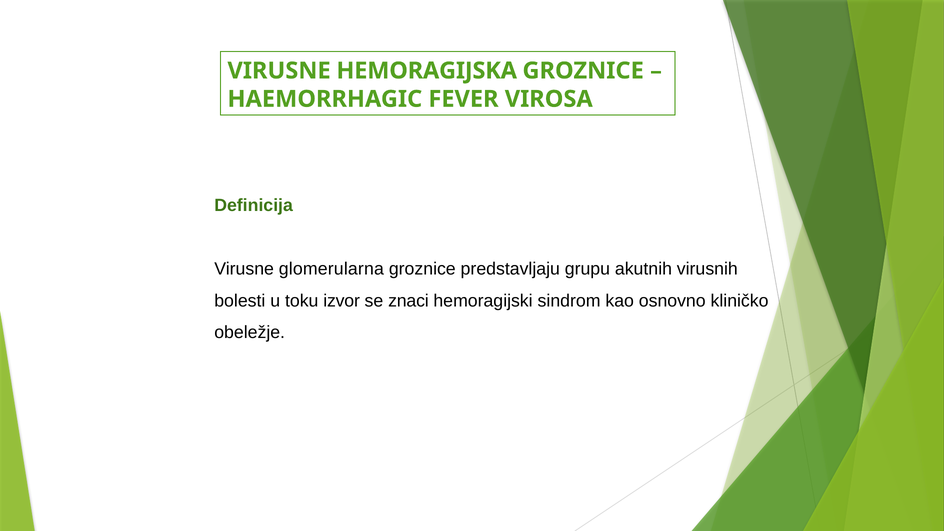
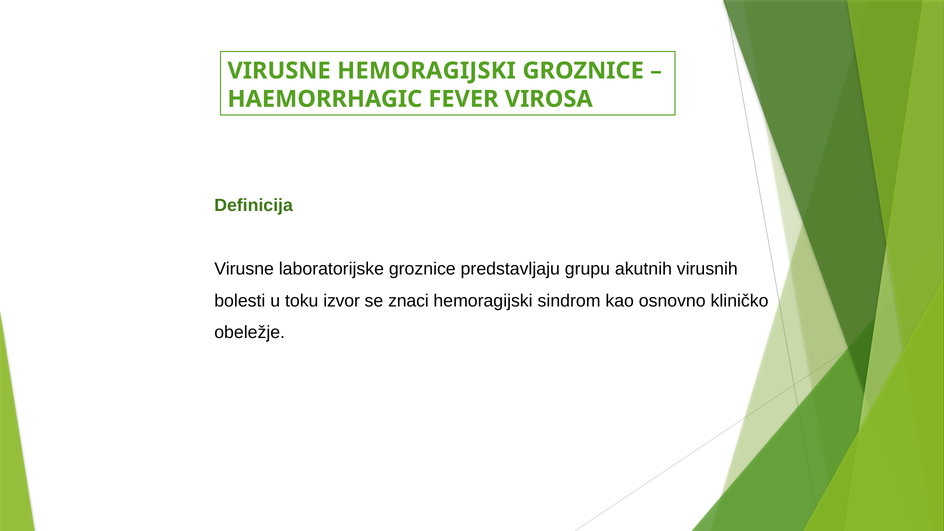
VIRUSNE HEMORAGIJSKA: HEMORAGIJSKA -> HEMORAGIJSKI (426, 71)
glomerularna: glomerularna -> laboratorijske (331, 269)
